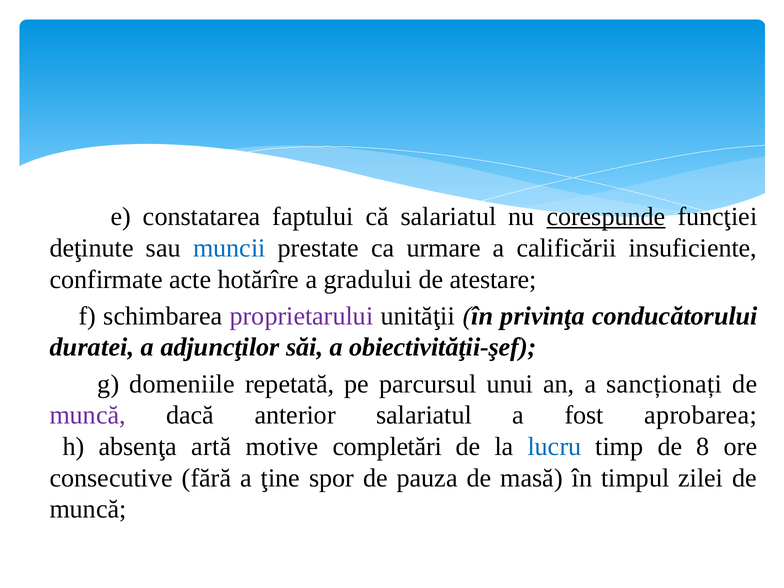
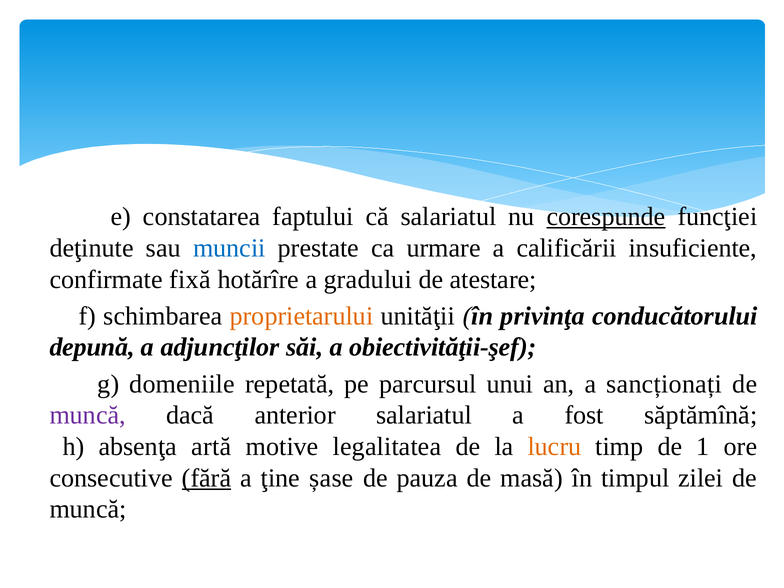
acte: acte -> fixă (190, 279)
proprietarului colour: purple -> orange (302, 316)
duratei: duratei -> depună (92, 347)
aprobarea: aprobarea -> săptămînă (701, 415)
completări: completări -> legalitatea (387, 447)
lucru colour: blue -> orange (554, 447)
8: 8 -> 1 (703, 447)
fără underline: none -> present (207, 478)
spor: spor -> șase (331, 478)
